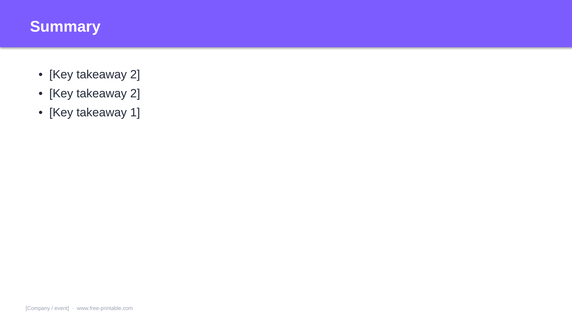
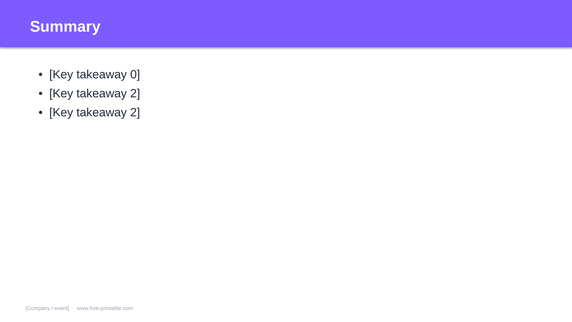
2: 2 -> 0 (135, 74)
1: 1 -> 2 (135, 113)
